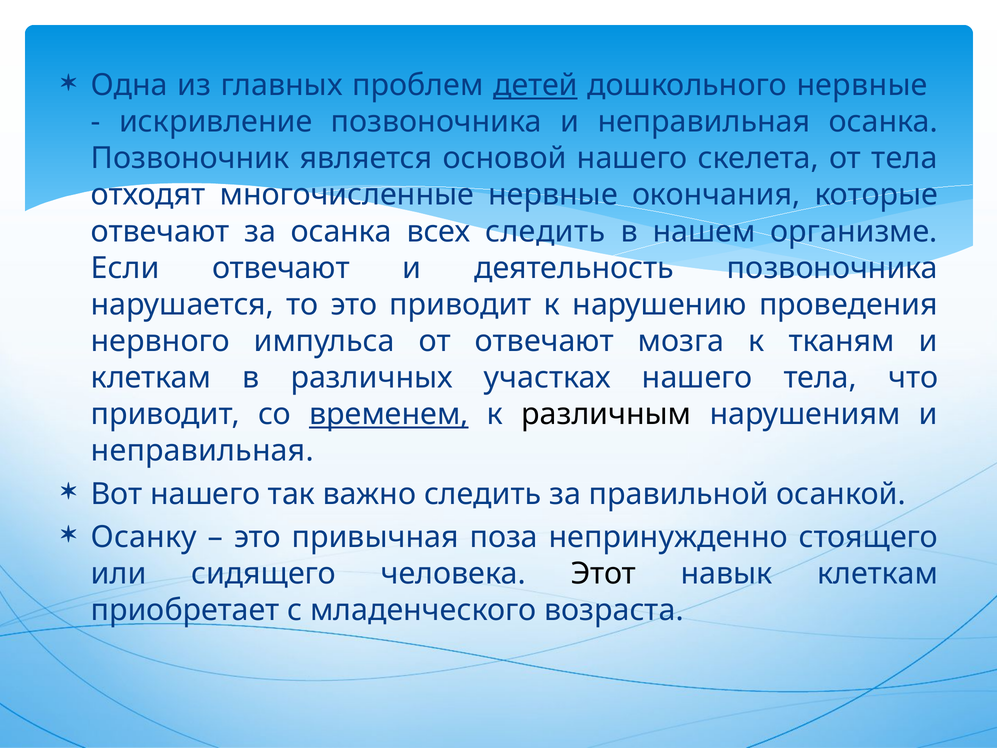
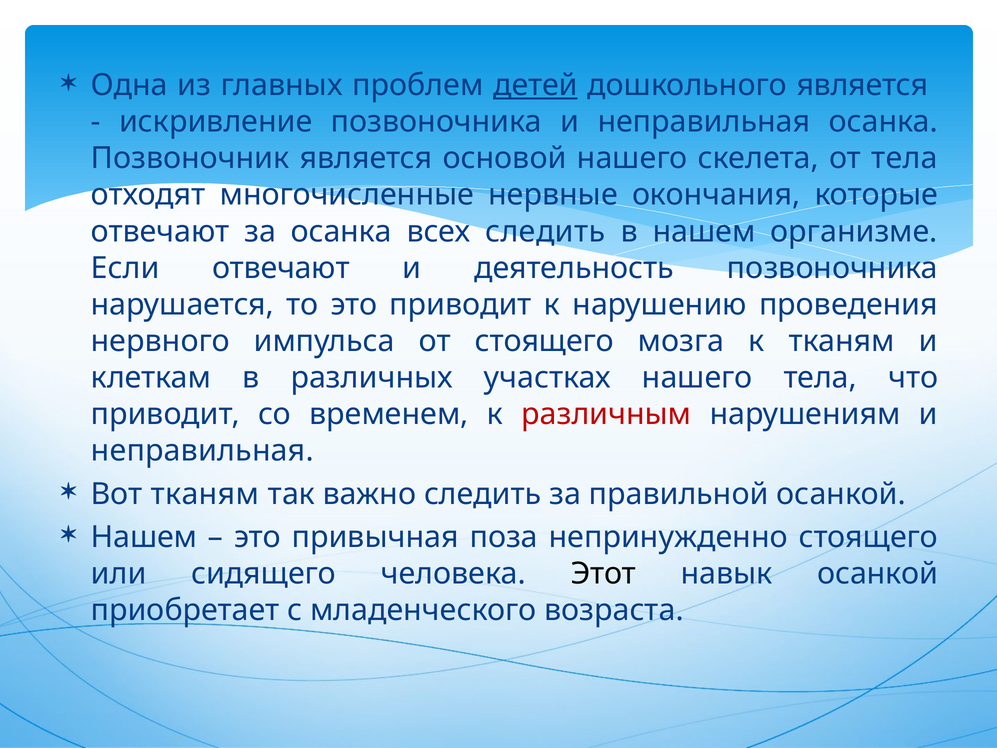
дошкольного нервные: нервные -> является (862, 85)
от отвечают: отвечают -> стоящего (544, 341)
временем underline: present -> none (389, 414)
различным colour: black -> red (606, 414)
Вот нашего: нашего -> тканям (205, 494)
Осанку: Осанку -> Нашем (144, 537)
навык клеткам: клеткам -> осанкой (878, 574)
